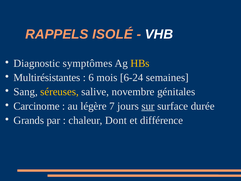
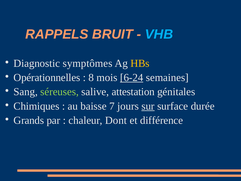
ISOLÉ: ISOLÉ -> BRUIT (113, 34)
VHB colour: white -> light blue (159, 34)
Multirésistantes: Multirésistantes -> Opérationnelles (47, 77)
6: 6 -> 8 (91, 77)
6-24 underline: none -> present (132, 77)
séreuses colour: yellow -> light green (60, 92)
novembre: novembre -> attestation (133, 92)
Carcinome: Carcinome -> Chimiques (37, 106)
légère: légère -> baisse (94, 106)
